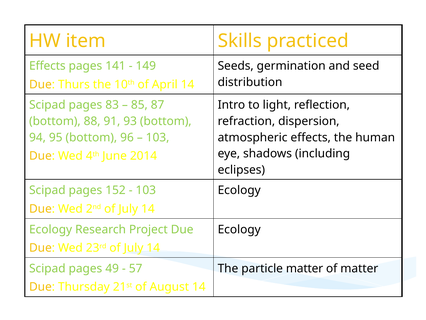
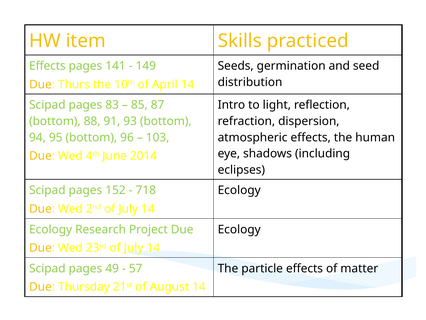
103: 103 -> 718 (146, 190)
particle matter: matter -> effects (305, 268)
